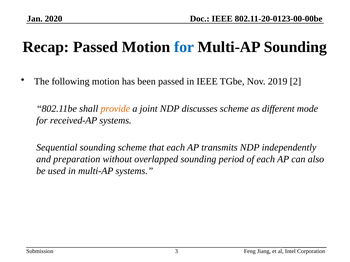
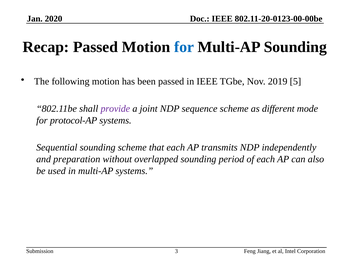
2: 2 -> 5 (295, 82)
provide colour: orange -> purple (115, 109)
discusses: discusses -> sequence (200, 109)
received-AP: received-AP -> protocol-AP (74, 121)
